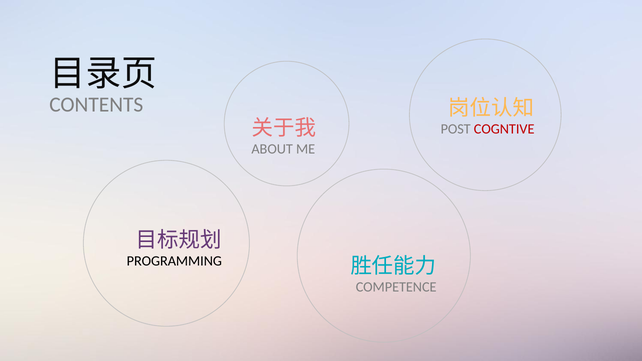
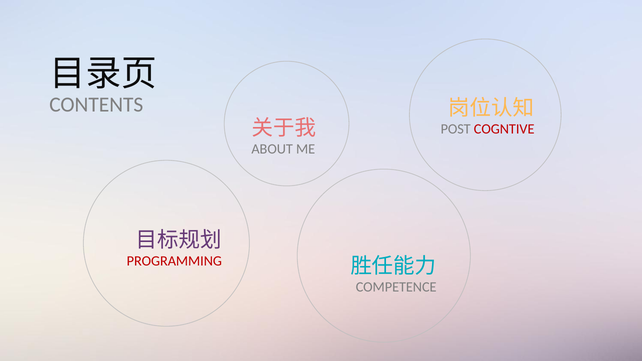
PROGRAMMING colour: black -> red (174, 261)
